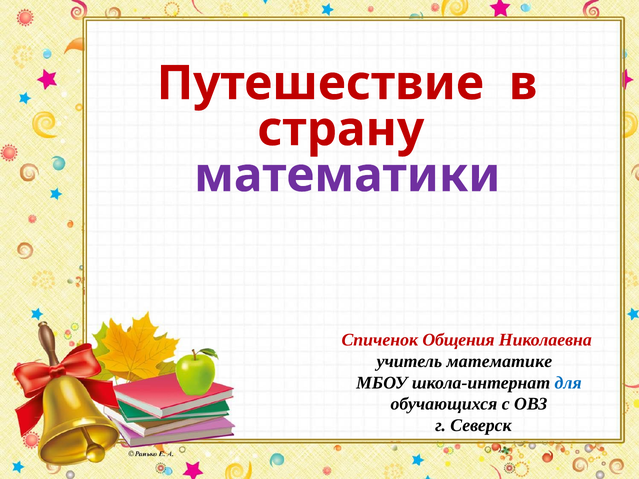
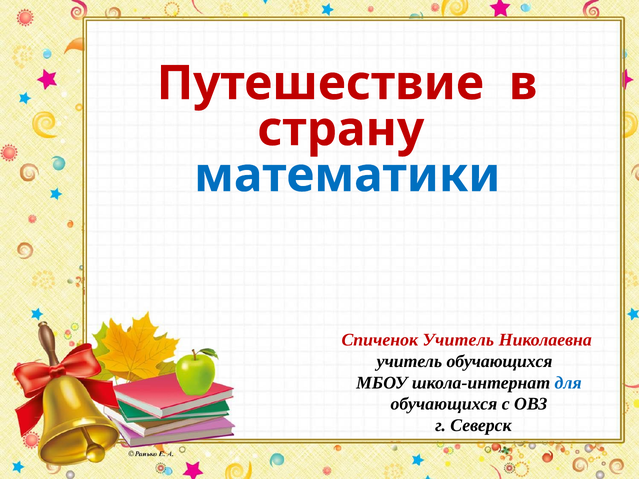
математики colour: purple -> blue (347, 175)
Спиченок Общения: Общения -> Учитель (458, 340)
учитель математике: математике -> обучающихся (499, 362)
